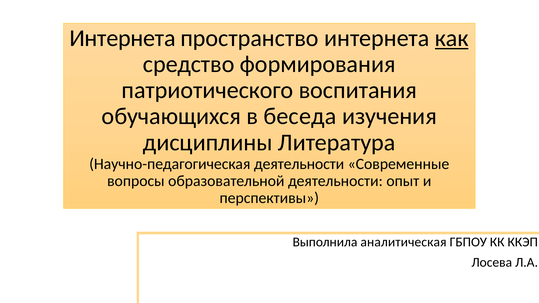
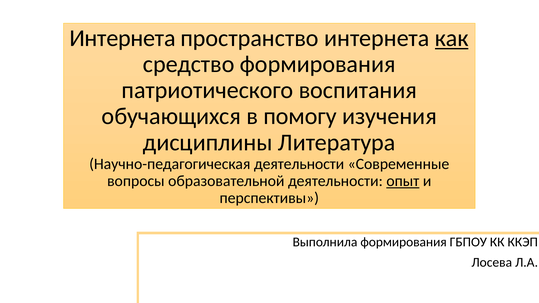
беседа: беседа -> помогу (300, 116)
опыт underline: none -> present (403, 181)
Выполнила аналитическая: аналитическая -> формирования (404, 242)
